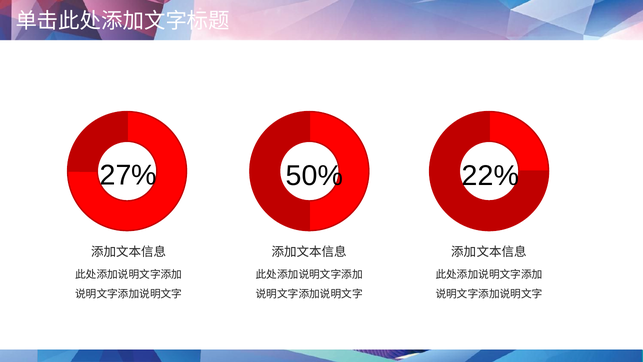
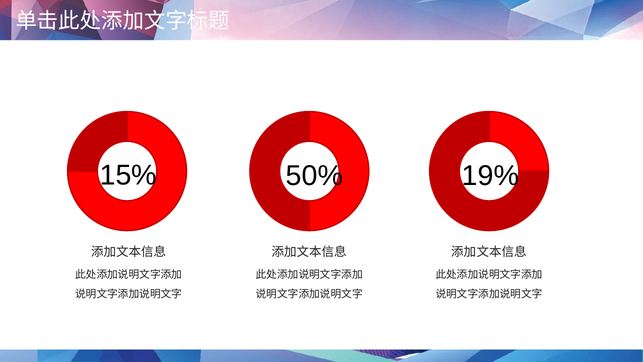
27%: 27% -> 15% (128, 175)
22%: 22% -> 19% (490, 176)
